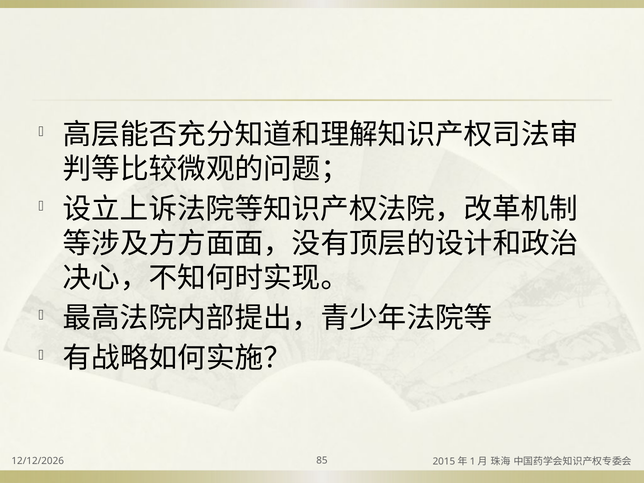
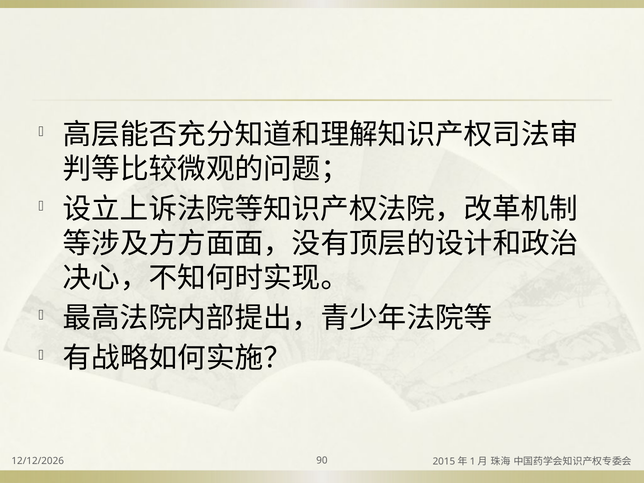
85: 85 -> 90 (322, 461)
